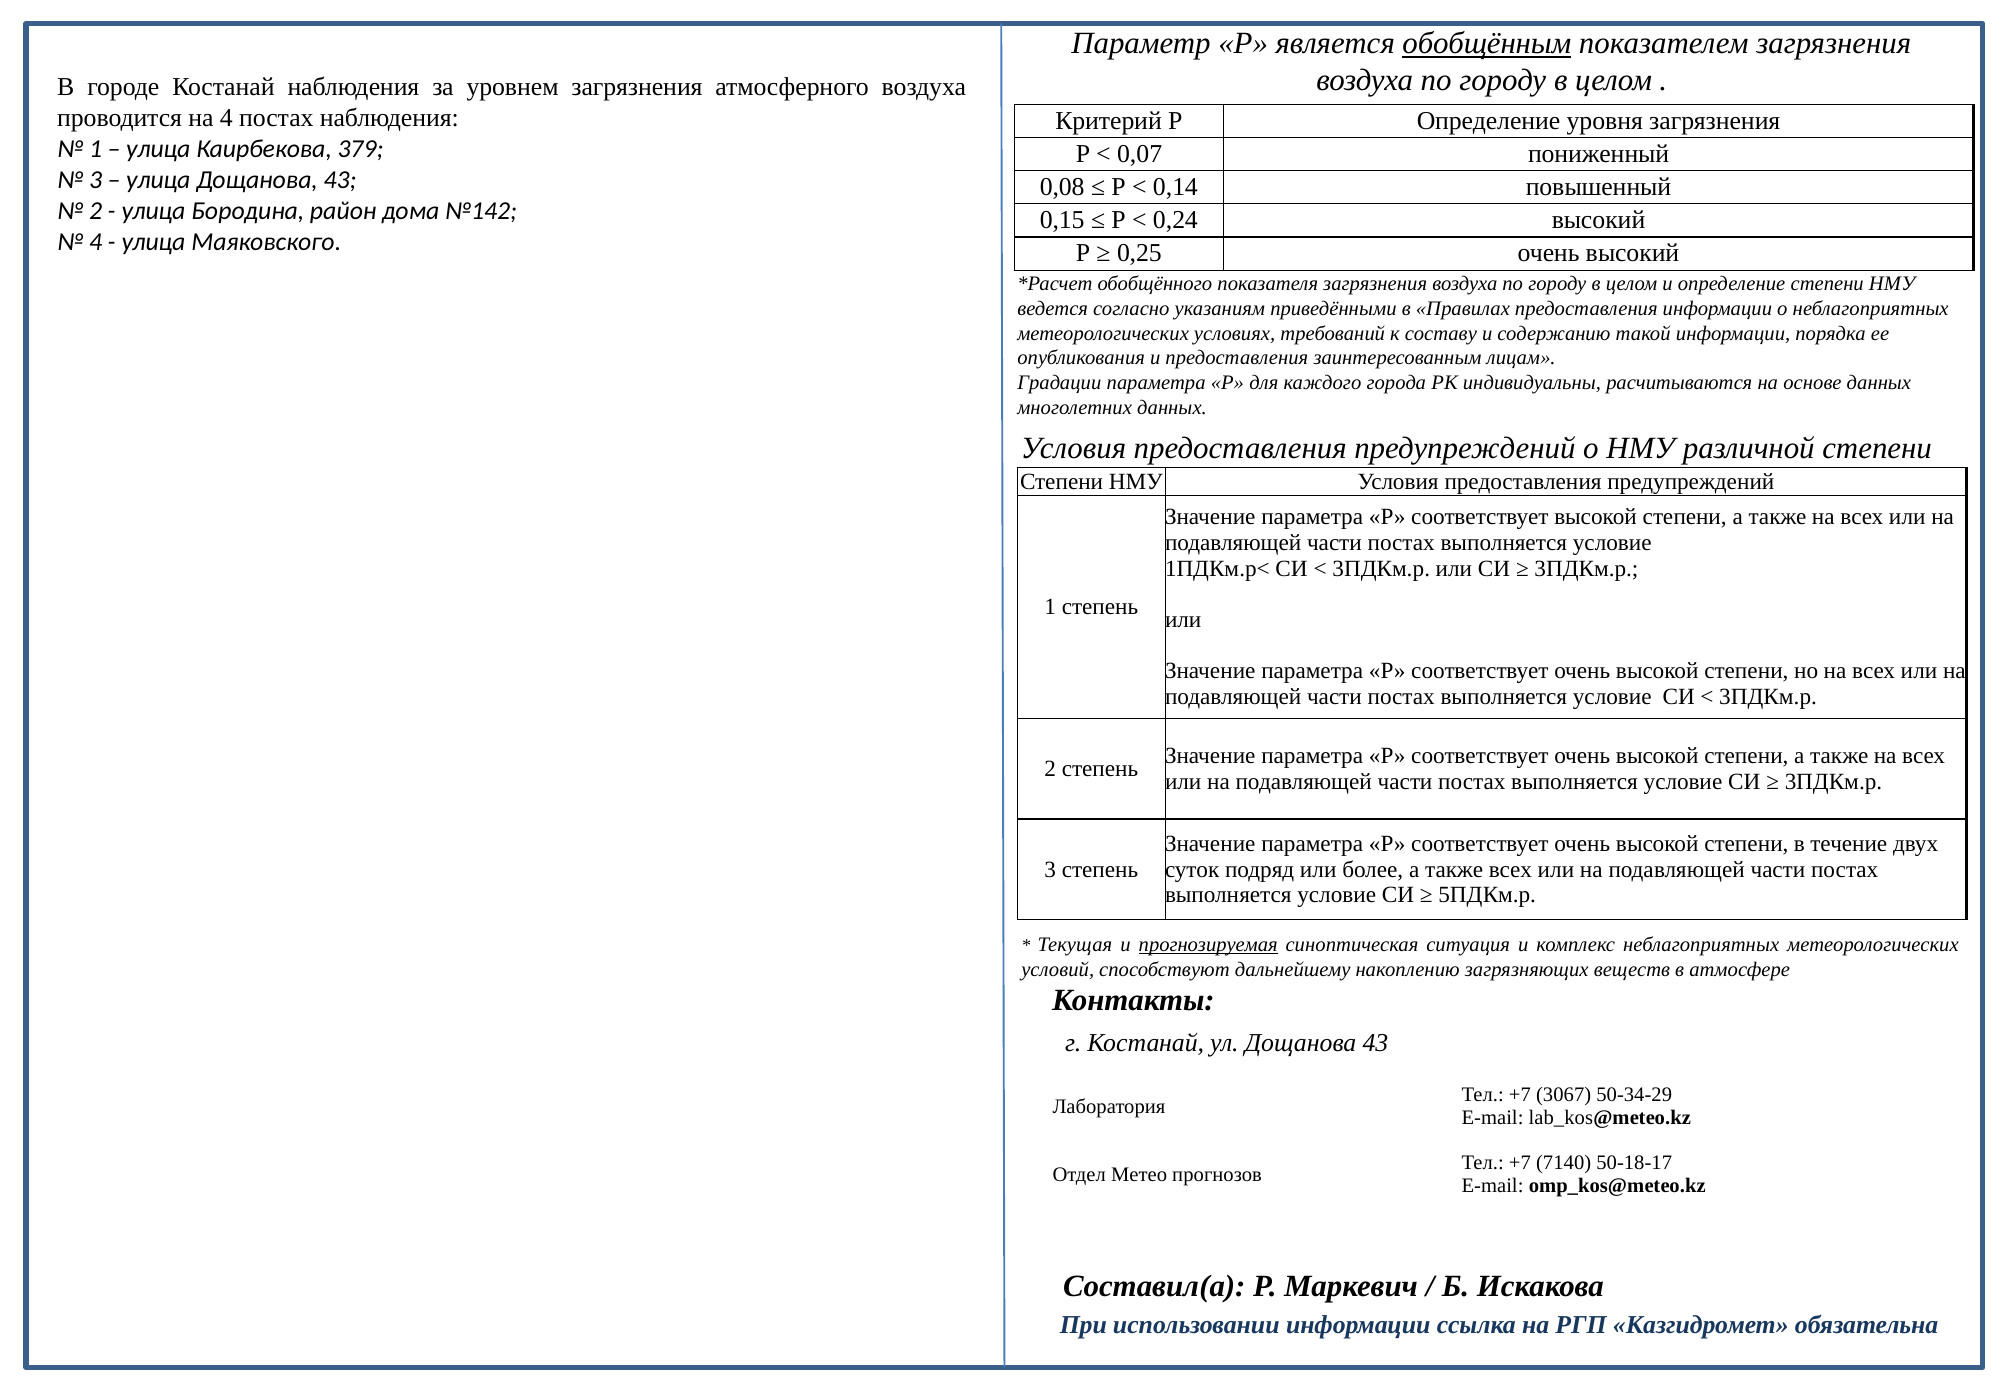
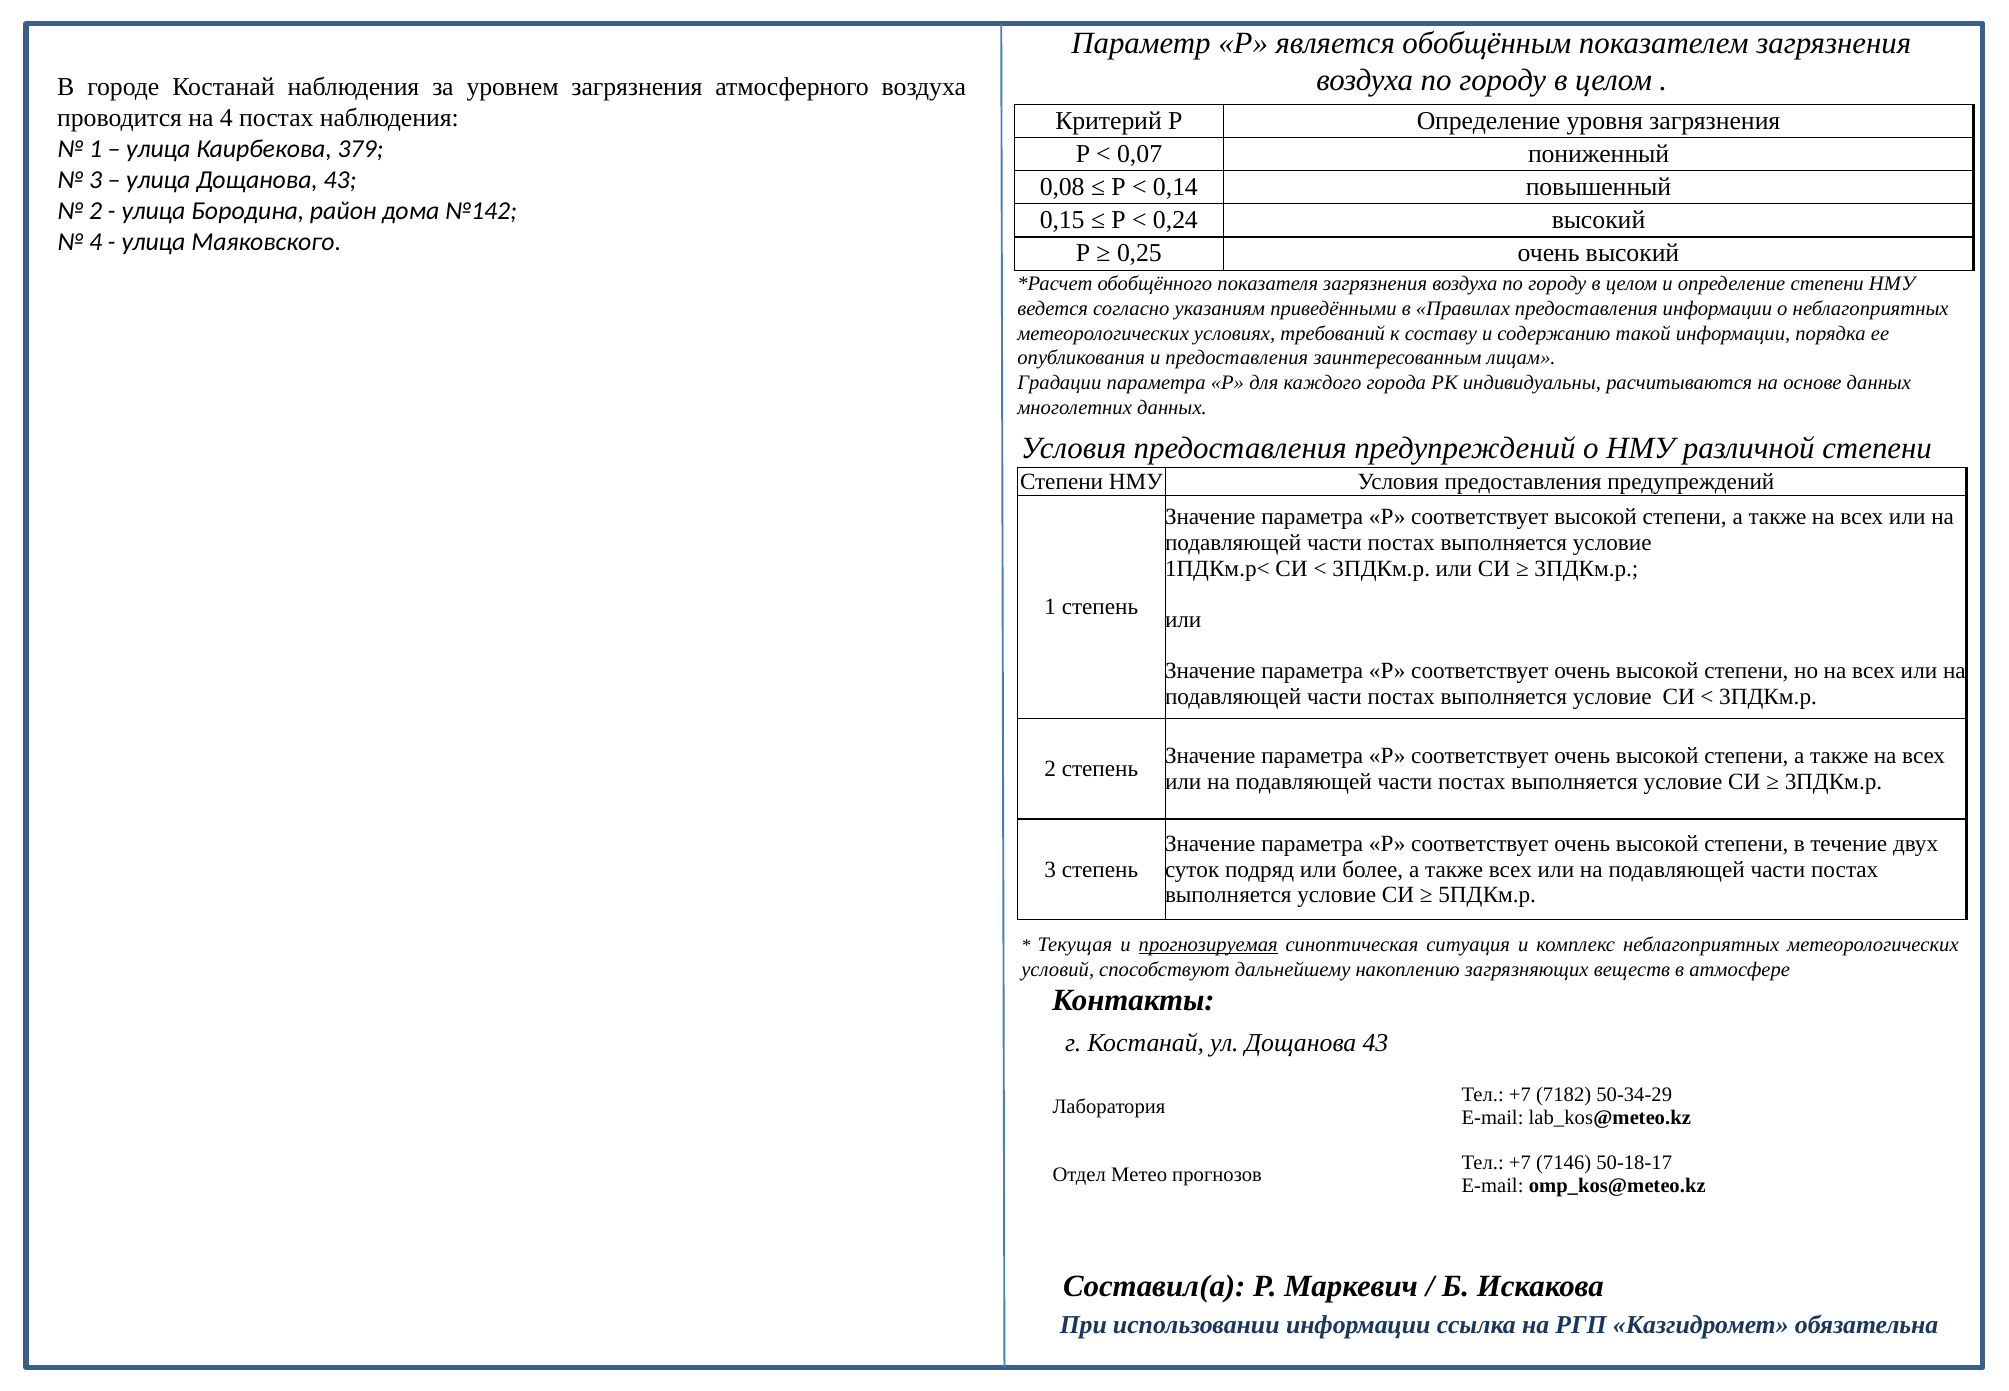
обобщённым underline: present -> none (1487, 43)
3067: 3067 -> 7182 (1564, 1095)
7140: 7140 -> 7146 (1564, 1163)
